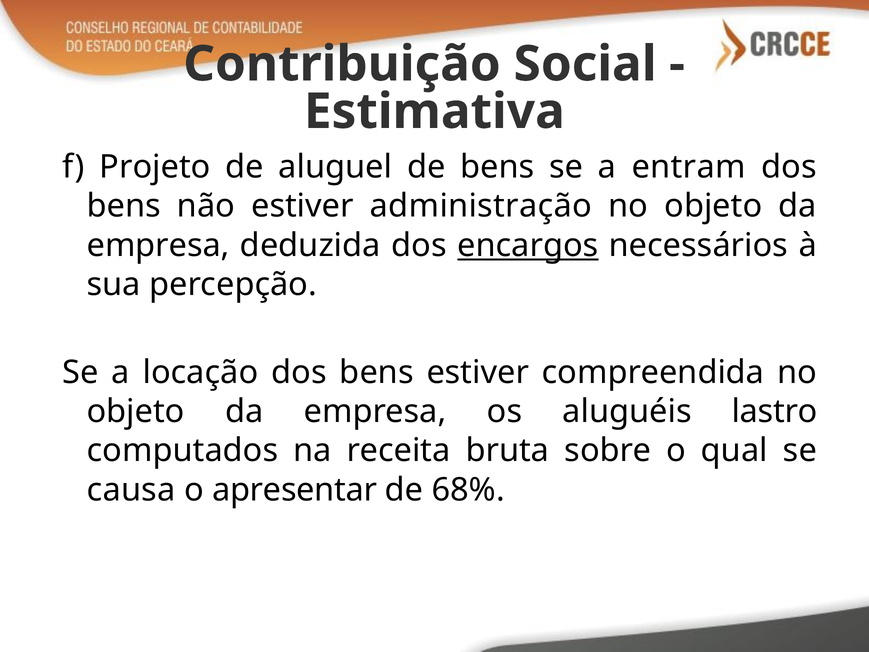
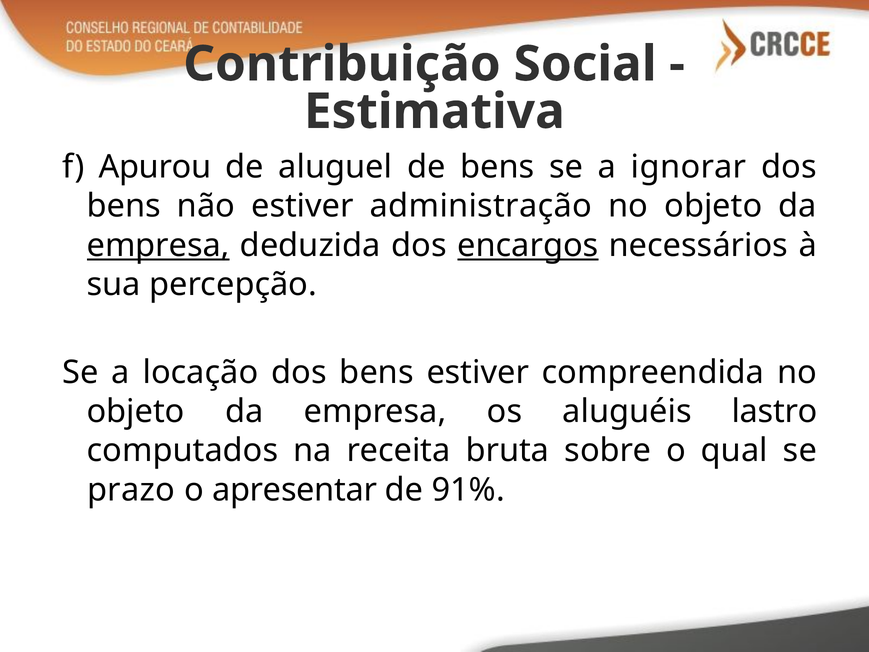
Projeto: Projeto -> Apurou (155, 167)
entram: entram -> ignorar (689, 167)
empresa underline: none -> present (158, 245)
causa: causa -> prazo (131, 490)
68%: 68% -> 91% (468, 490)
